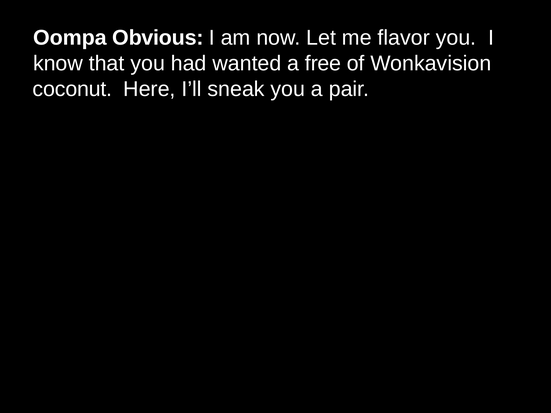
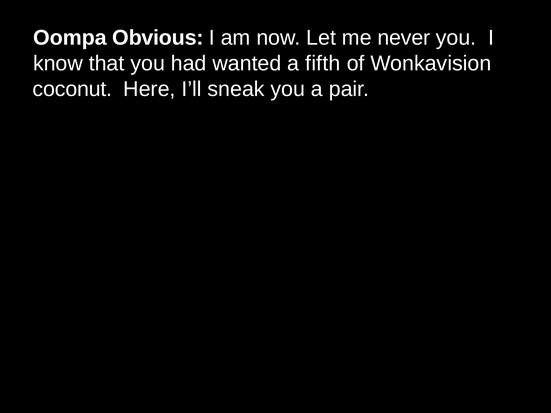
flavor: flavor -> never (404, 38)
free: free -> fifth (323, 63)
